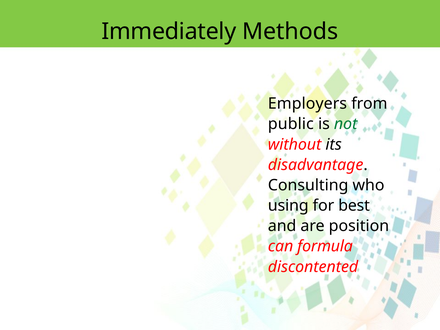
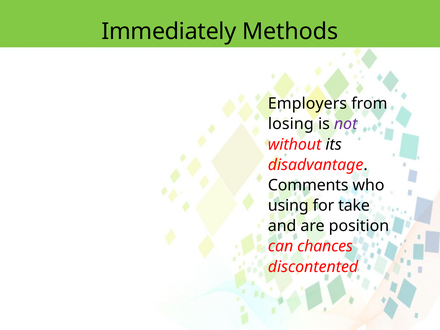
public: public -> losing (291, 124)
not colour: green -> purple (346, 124)
Consulting: Consulting -> Comments (308, 185)
best: best -> take (354, 206)
formula: formula -> chances (325, 246)
